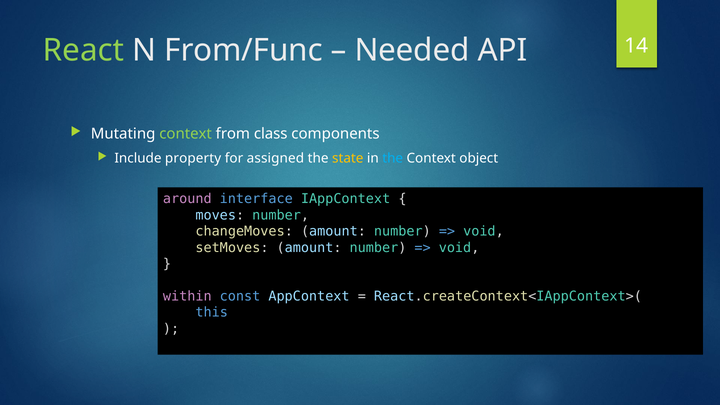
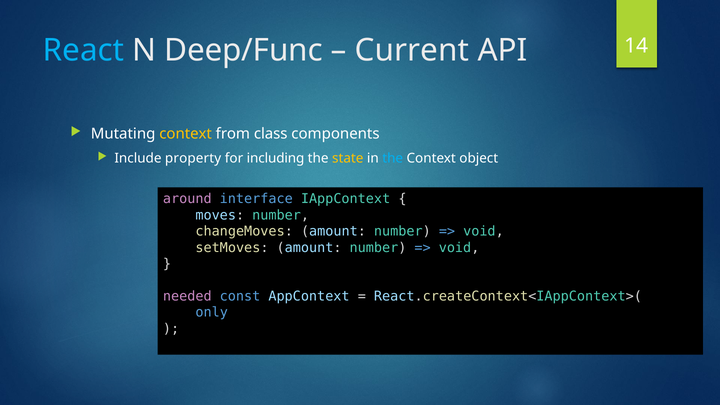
React colour: light green -> light blue (83, 51)
From/Func: From/Func -> Deep/Func (244, 51)
Needed: Needed -> Current (412, 51)
context colour: light green -> yellow (186, 134)
assigned: assigned -> including (276, 159)
within: within -> needed (187, 296)
this: this -> only (212, 312)
